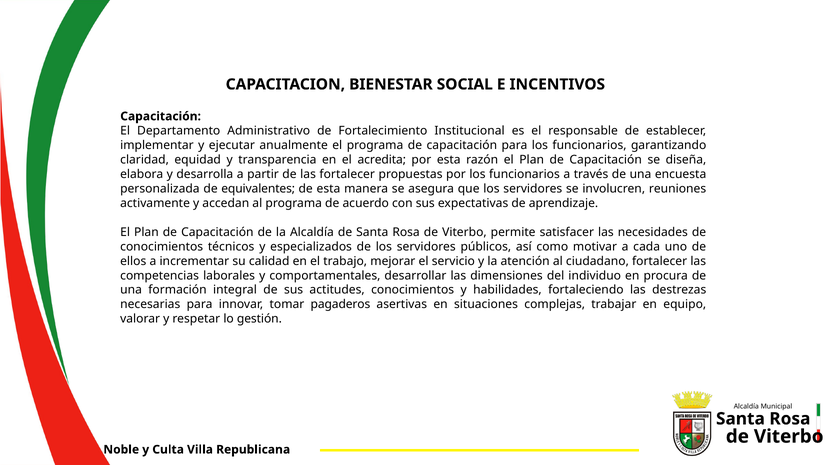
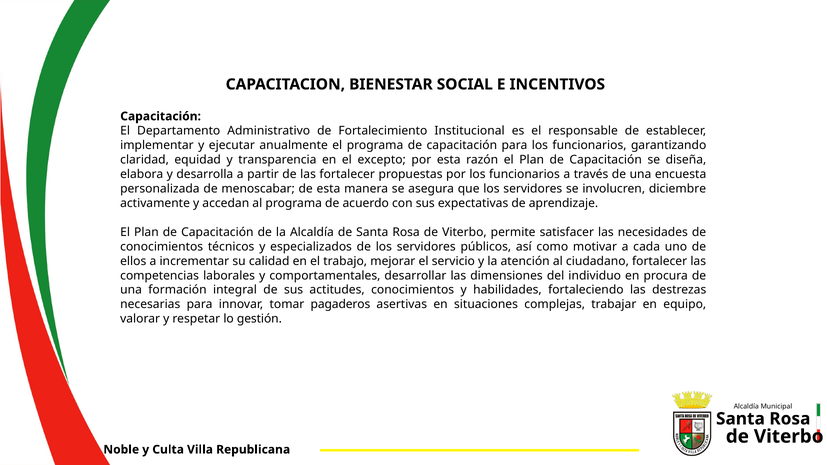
acredita: acredita -> excepto (382, 160)
equivalentes: equivalentes -> menoscabar (258, 189)
reuniones: reuniones -> diciembre (678, 189)
